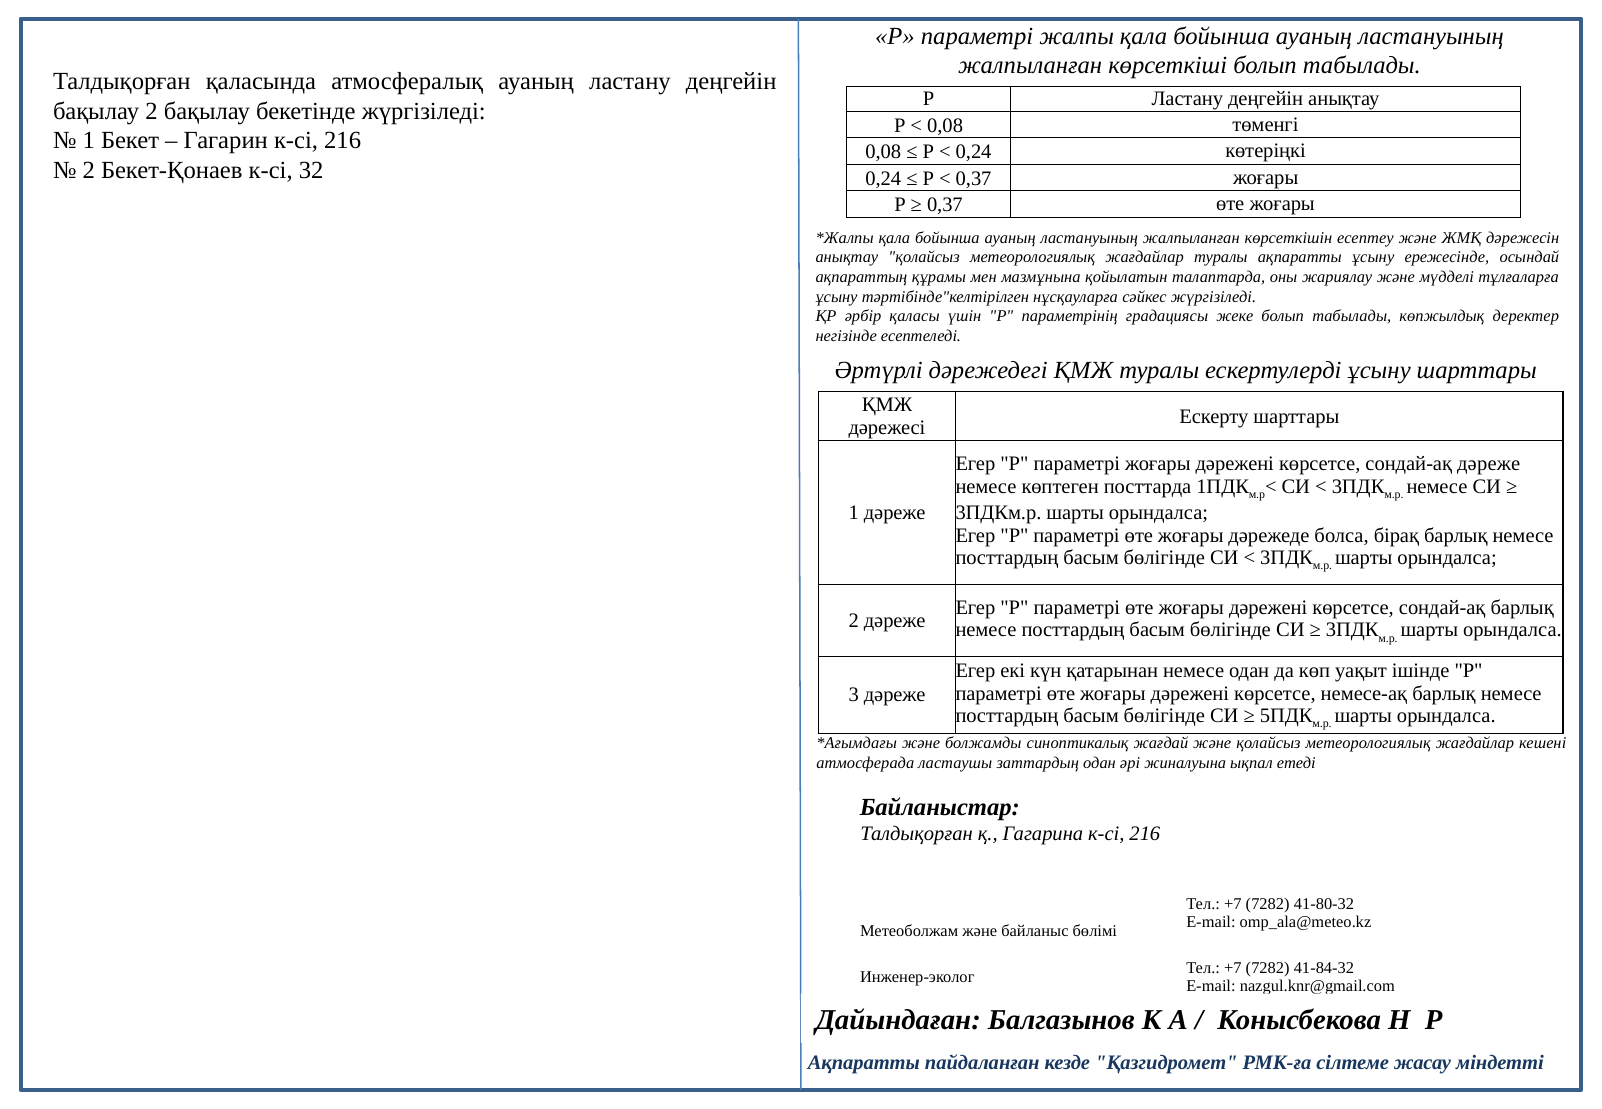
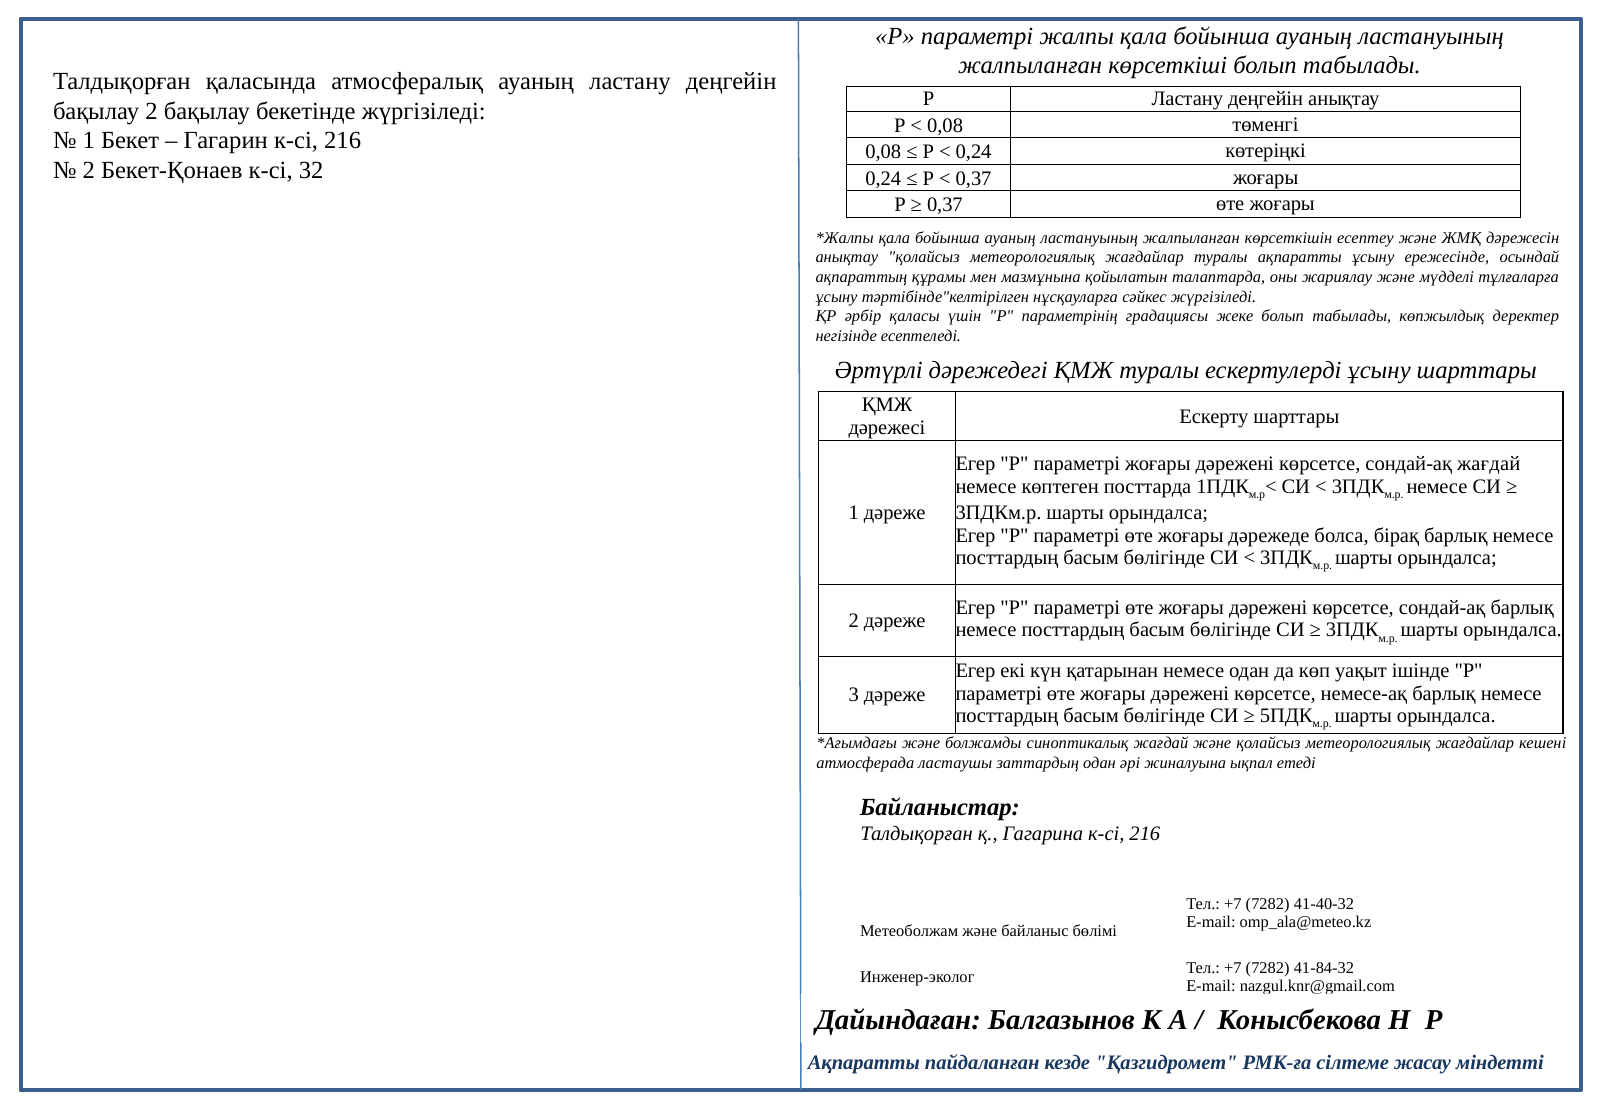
сондай-ақ дәреже: дәреже -> жағдай (1489, 464)
41-80-32: 41-80-32 -> 41-40-32 (1324, 904)
